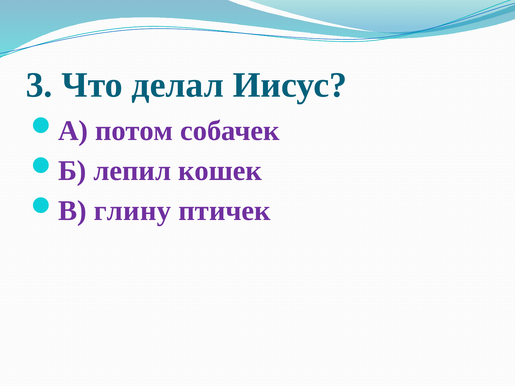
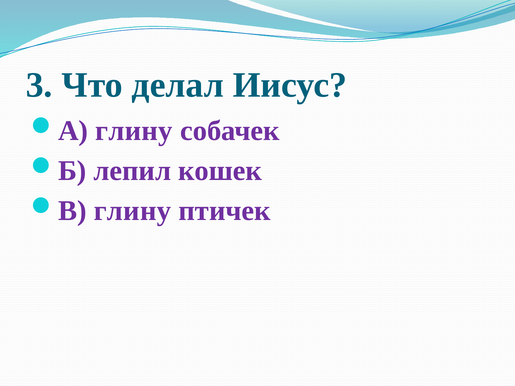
потом: потом -> глину (134, 131)
